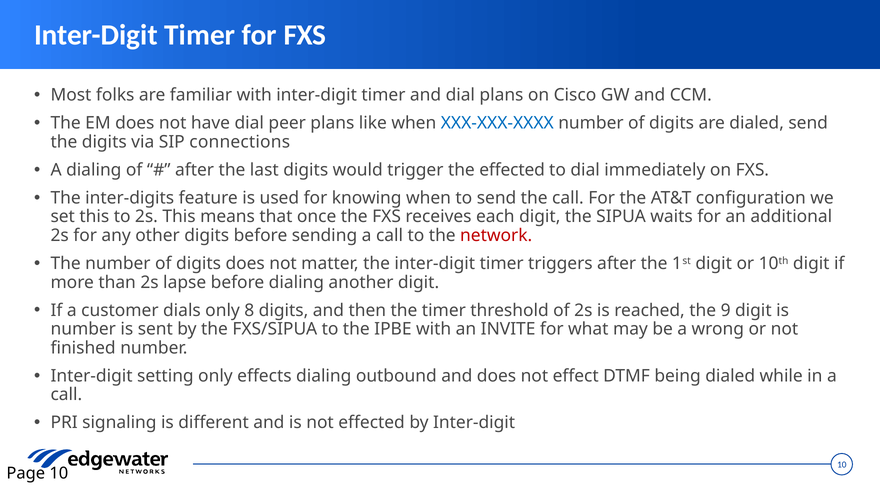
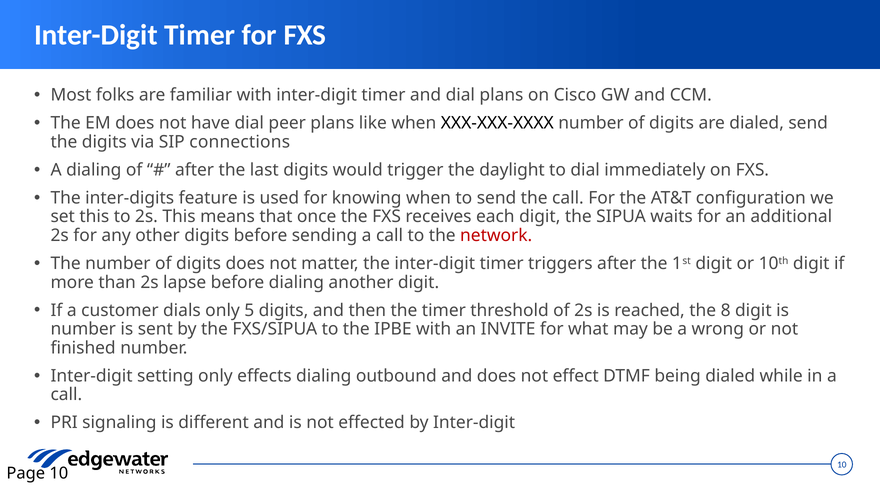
XXX-XXX-XXXX colour: blue -> black (497, 123)
the effected: effected -> daylight (512, 170)
8: 8 -> 5 (249, 310)
9: 9 -> 8 (726, 310)
